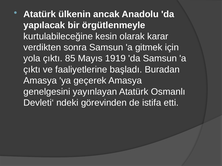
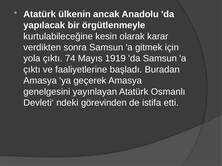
85: 85 -> 74 (70, 59)
